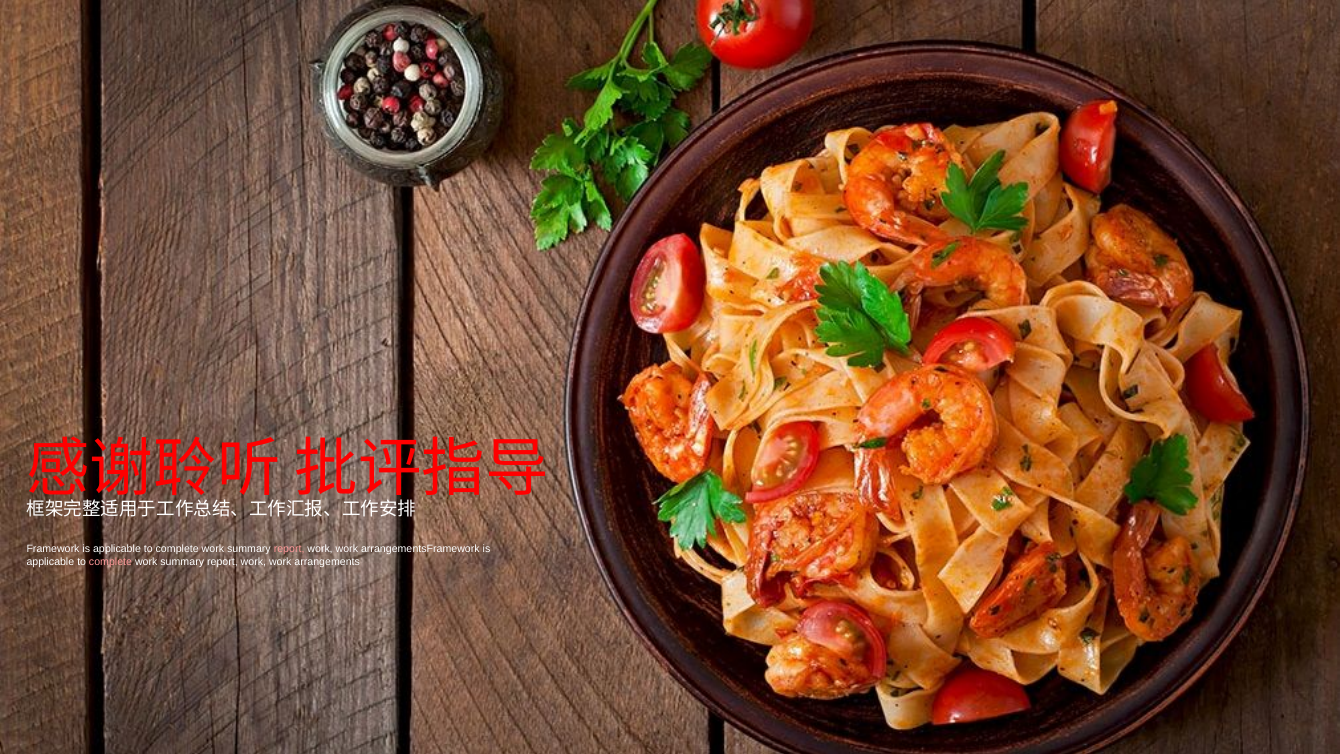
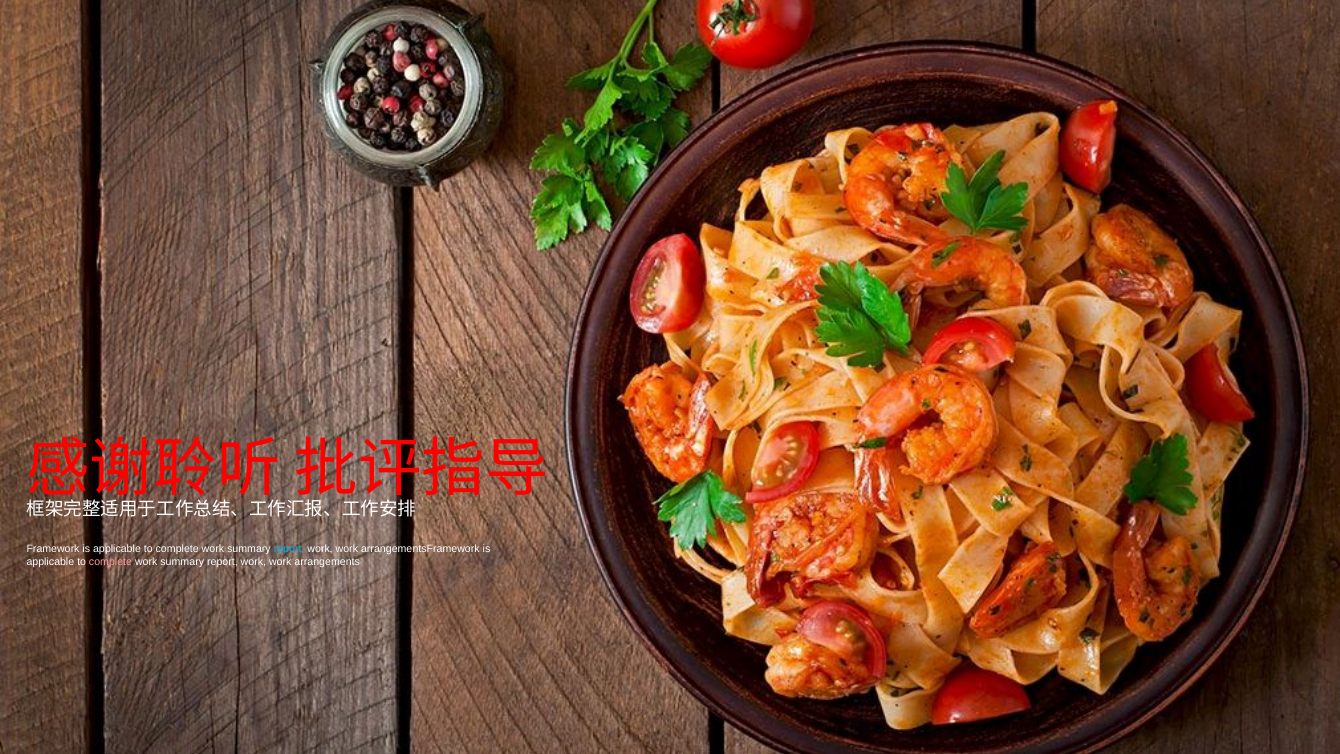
report colour: pink -> light blue (289, 549)
